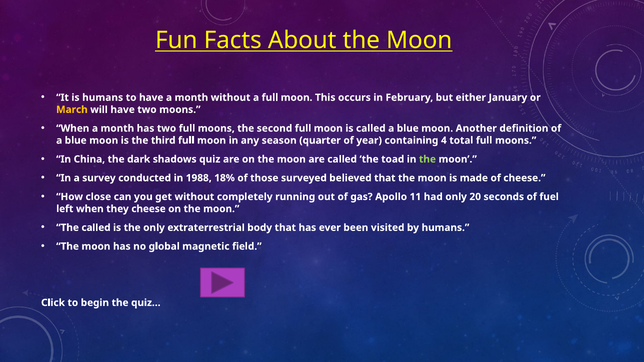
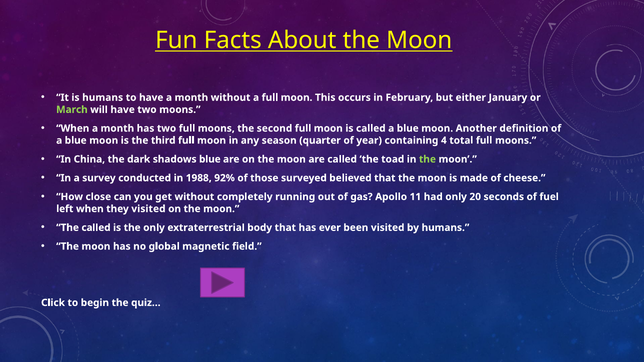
March colour: yellow -> light green (72, 110)
shadows quiz: quiz -> blue (210, 159)
18%: 18% -> 92% (225, 178)
they cheese: cheese -> visited (148, 209)
